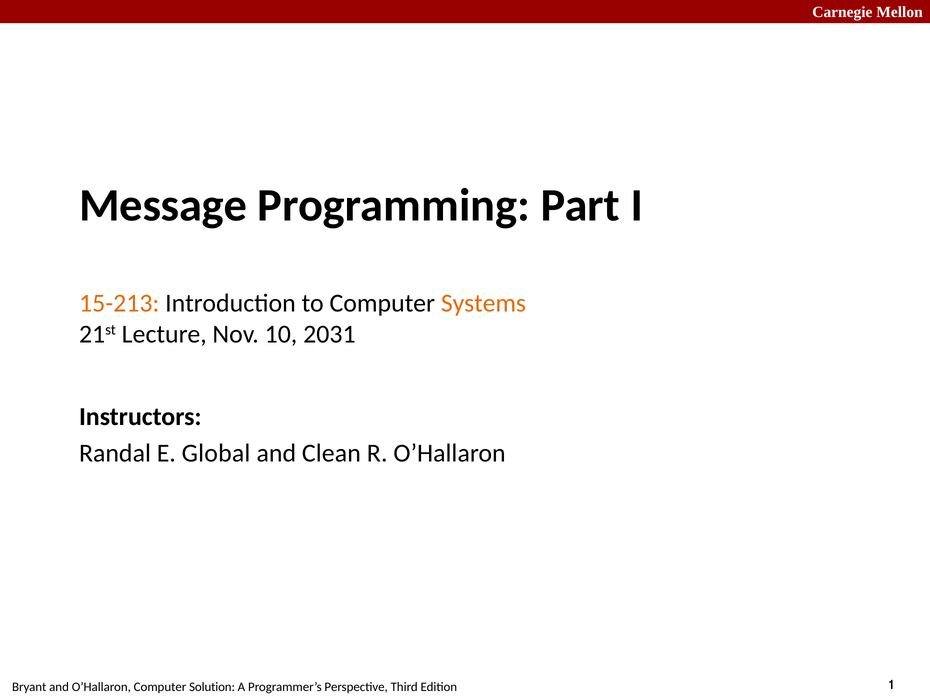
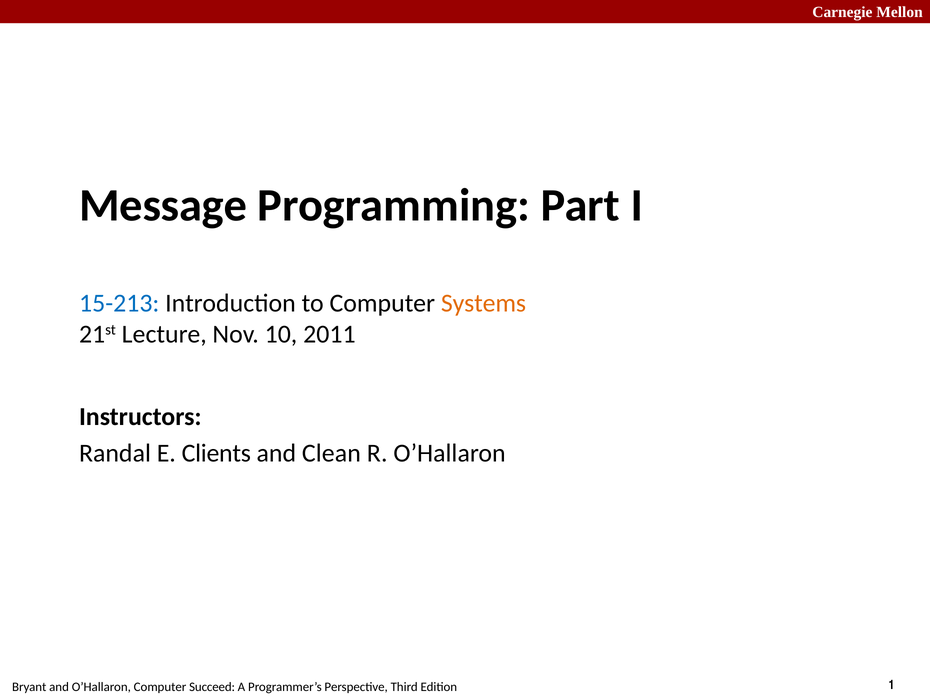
15-213 colour: orange -> blue (119, 303)
2031: 2031 -> 2011 (329, 334)
Global: Global -> Clients (216, 453)
Solution: Solution -> Succeed (212, 687)
